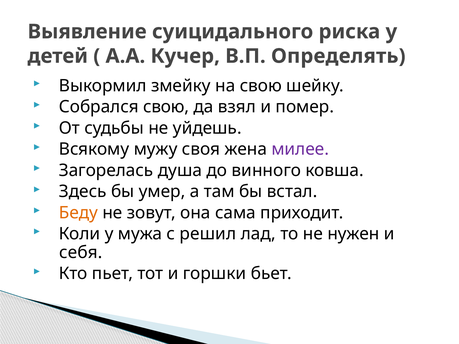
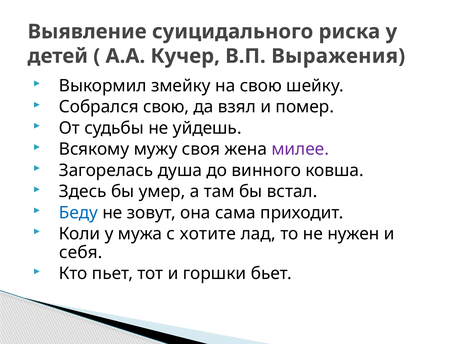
Определять: Определять -> Выражения (338, 56)
Беду colour: orange -> blue (78, 213)
решил: решил -> хотите (208, 234)
